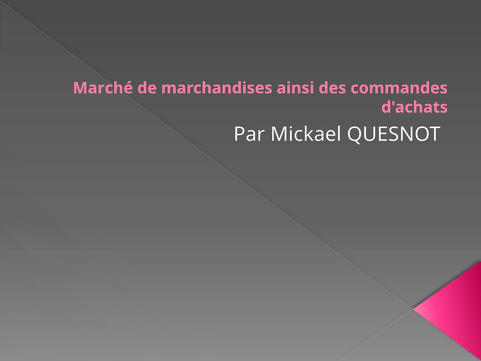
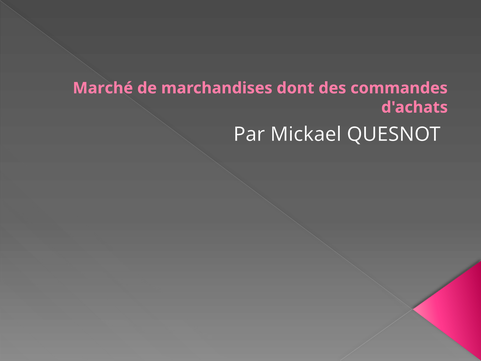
ainsi: ainsi -> dont (295, 88)
